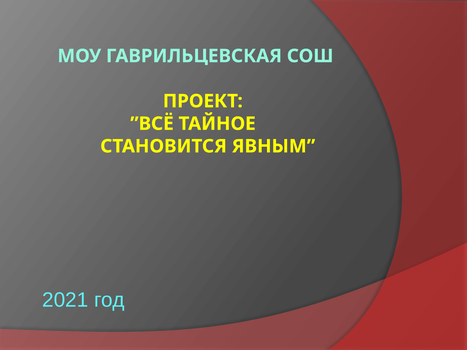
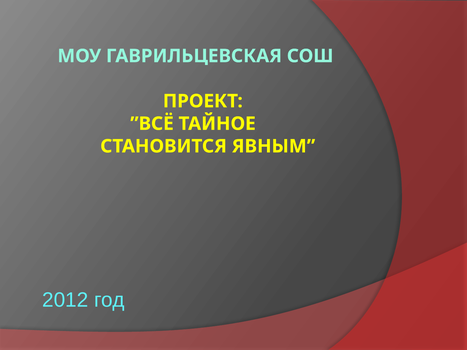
2021: 2021 -> 2012 (65, 300)
